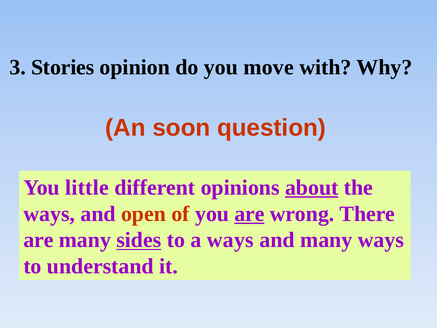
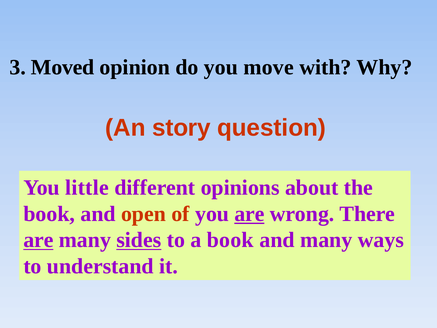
Stories: Stories -> Moved (63, 67)
soon: soon -> story (181, 128)
about underline: present -> none (312, 187)
ways: ways -> book (49, 214)
are underline: none -> present (38, 240)
a ways: ways -> book (230, 240)
